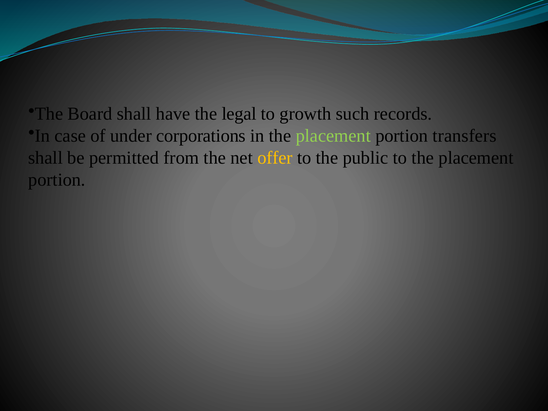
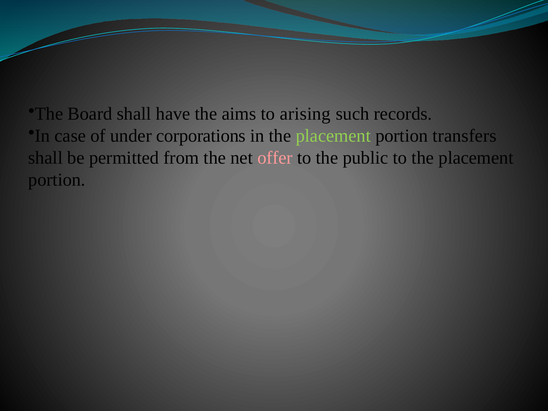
legal: legal -> aims (239, 114)
growth: growth -> arising (305, 114)
offer colour: yellow -> pink (275, 158)
